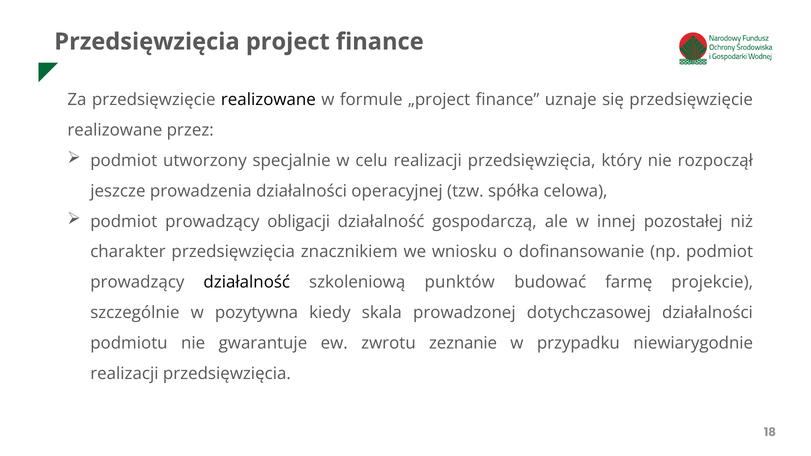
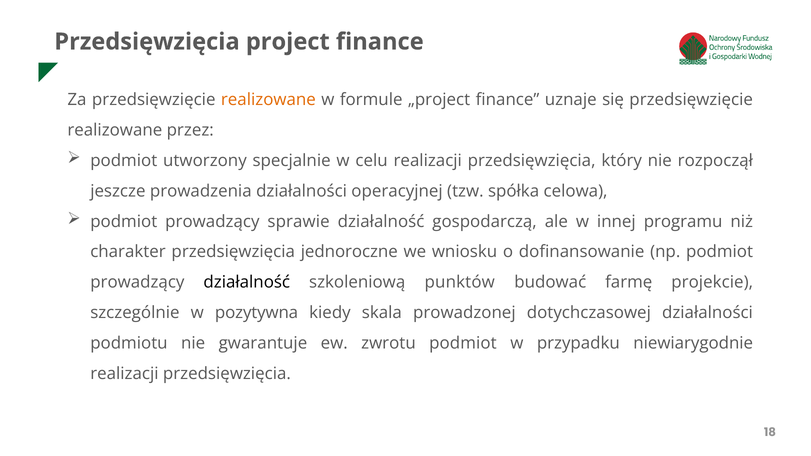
realizowane colour: black -> orange (268, 100)
obligacji: obligacji -> sprawie (299, 222)
pozostałej: pozostałej -> programu (683, 222)
znacznikiem: znacznikiem -> jednoroczne (349, 252)
zwrotu zeznanie: zeznanie -> podmiot (463, 343)
